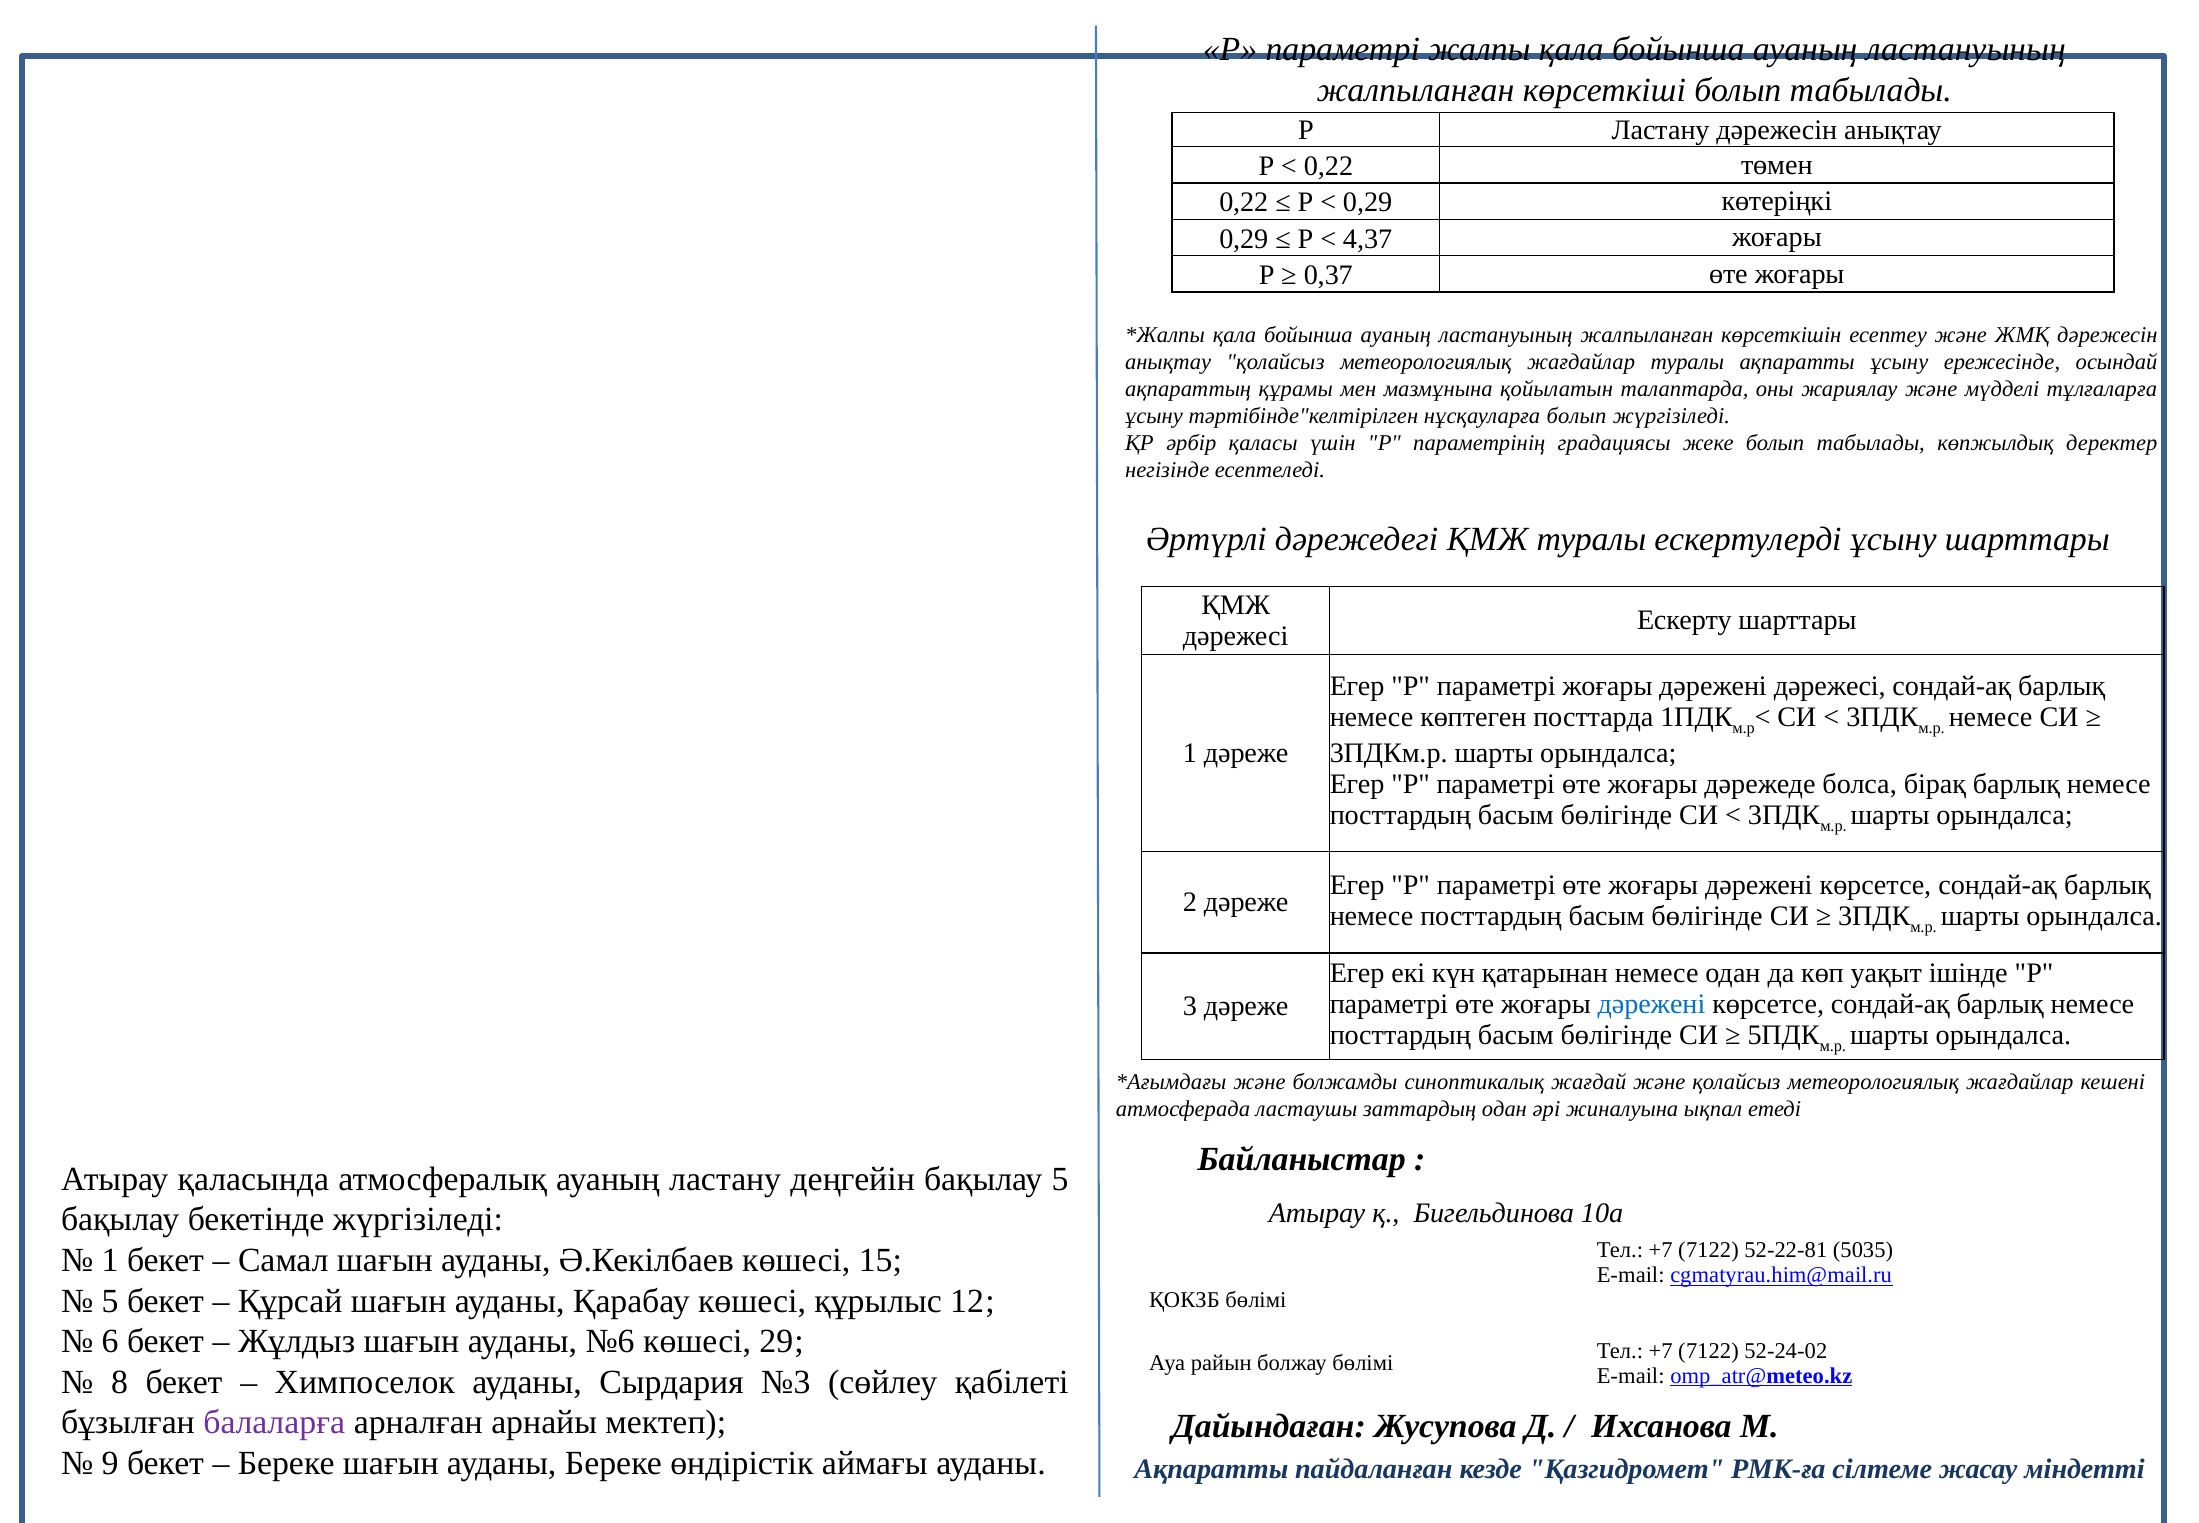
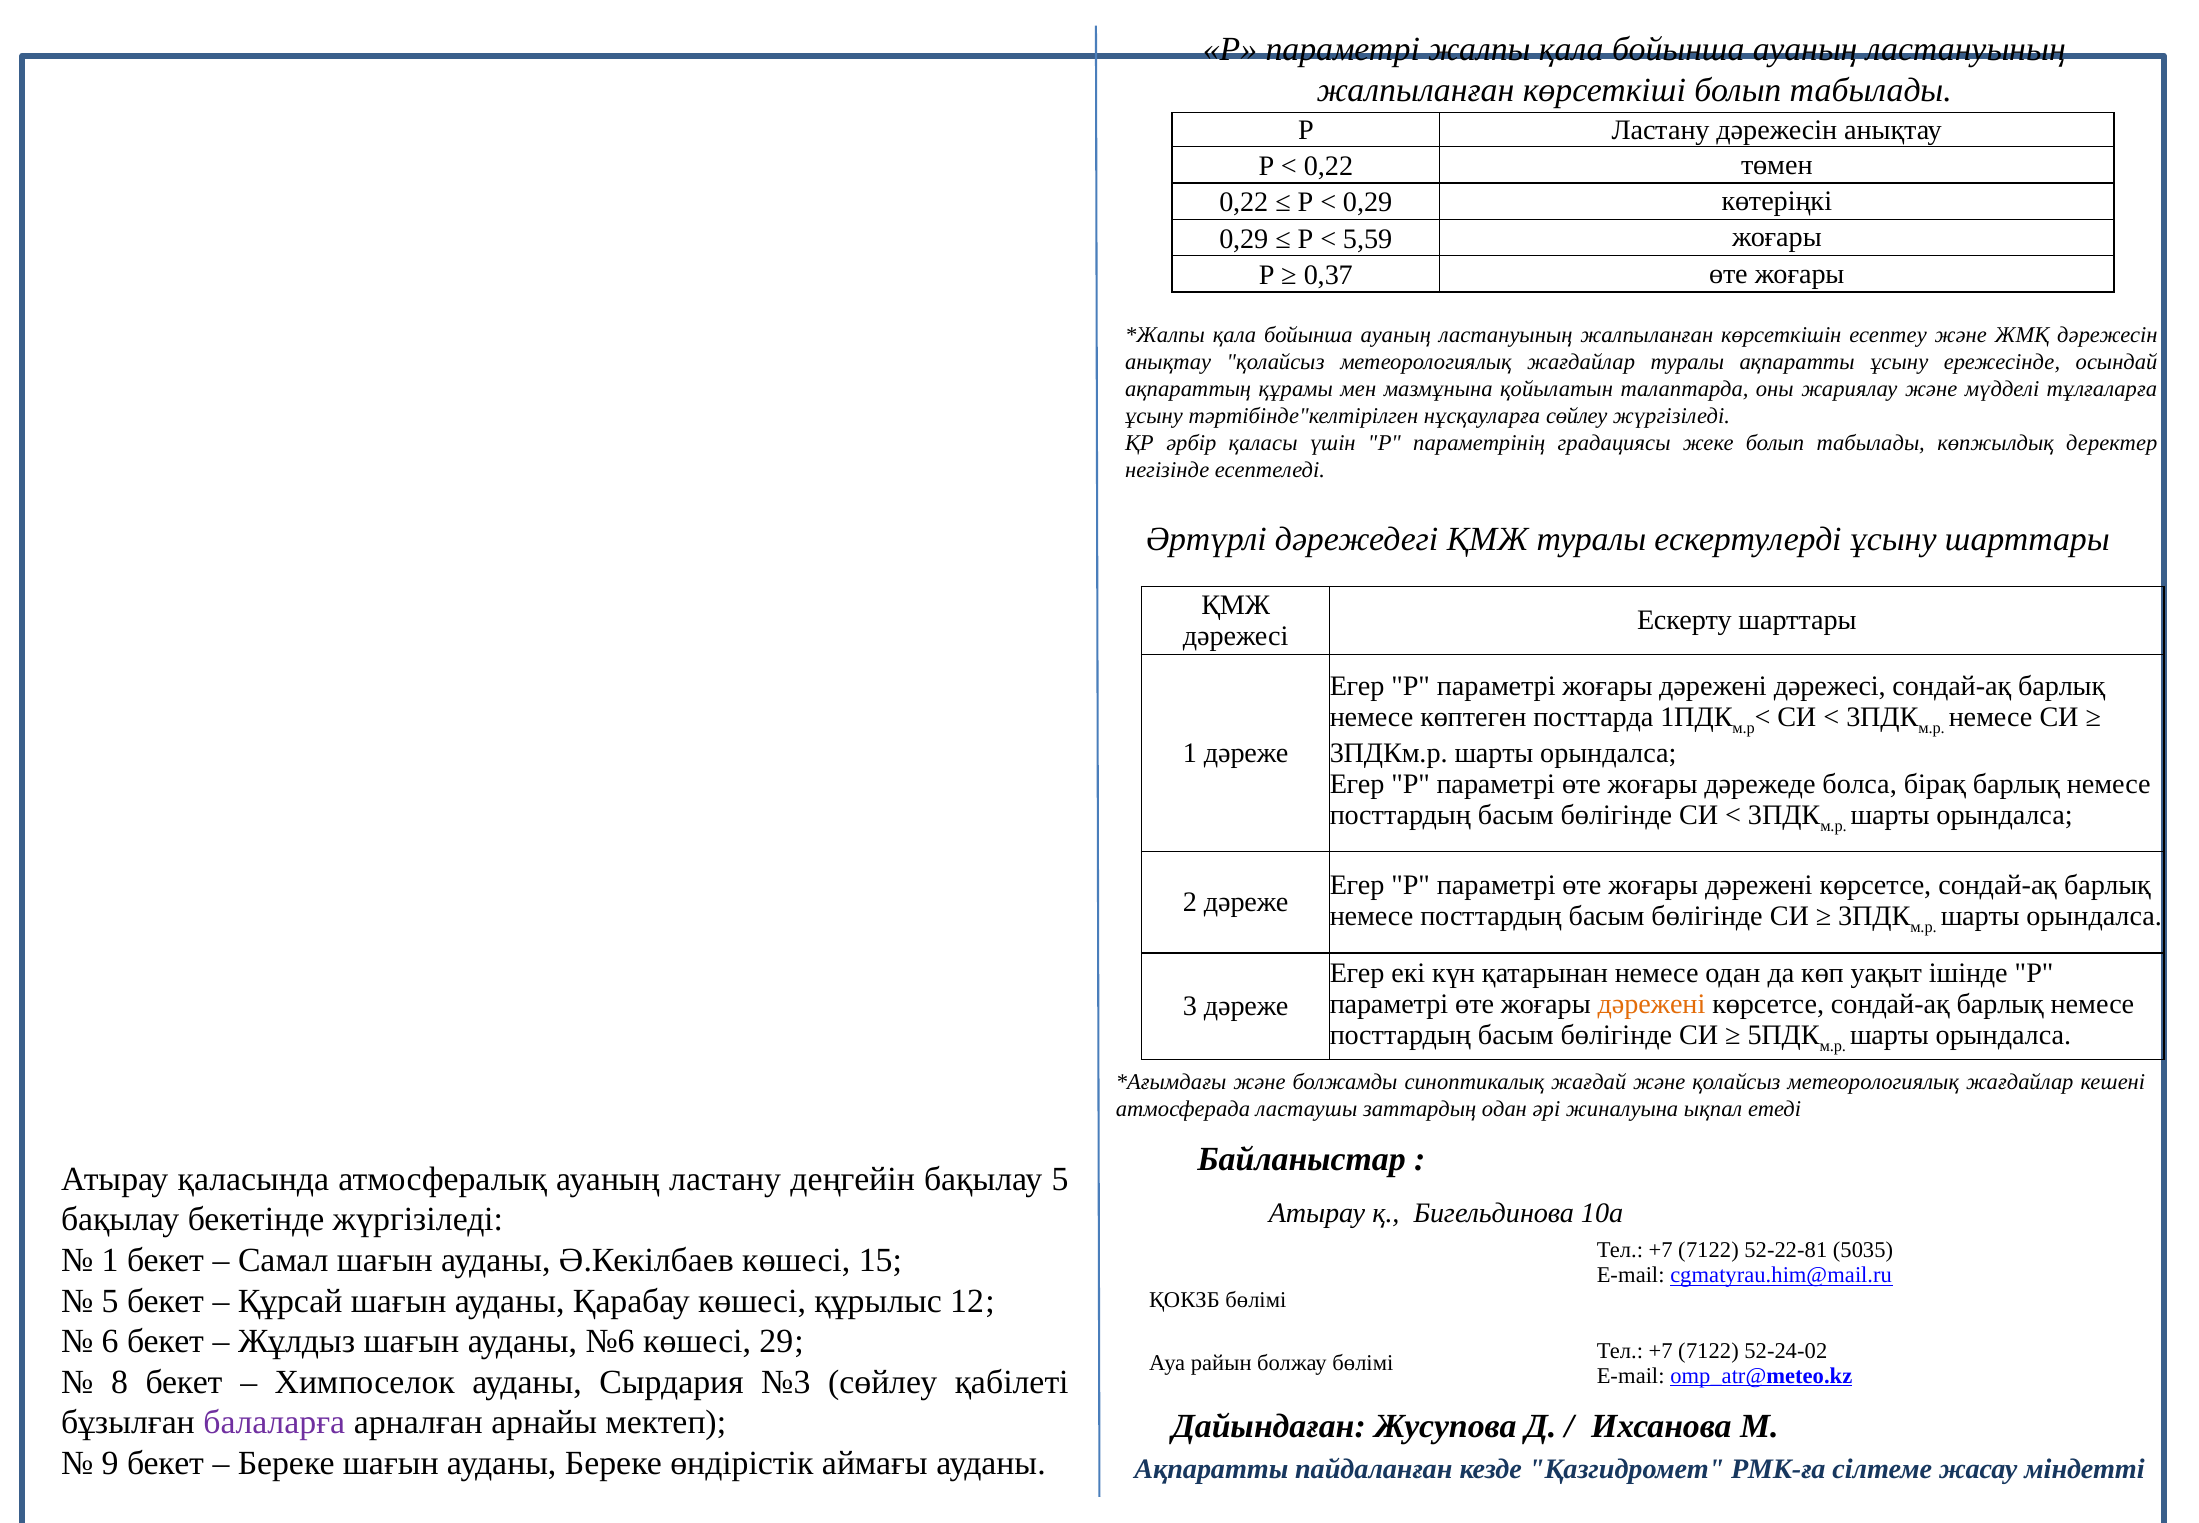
4,37: 4,37 -> 5,59 (1368, 239)
нұсқауларға болып: болып -> сөйлеу (1577, 416)
дәрежені colour: blue -> orange (1651, 1004)
